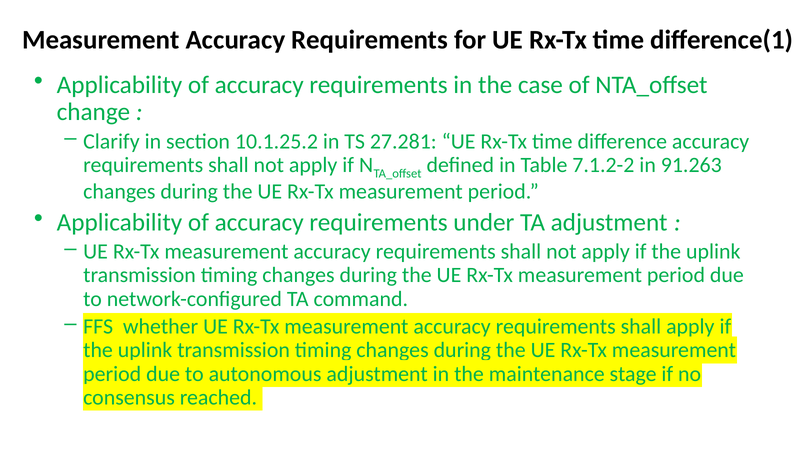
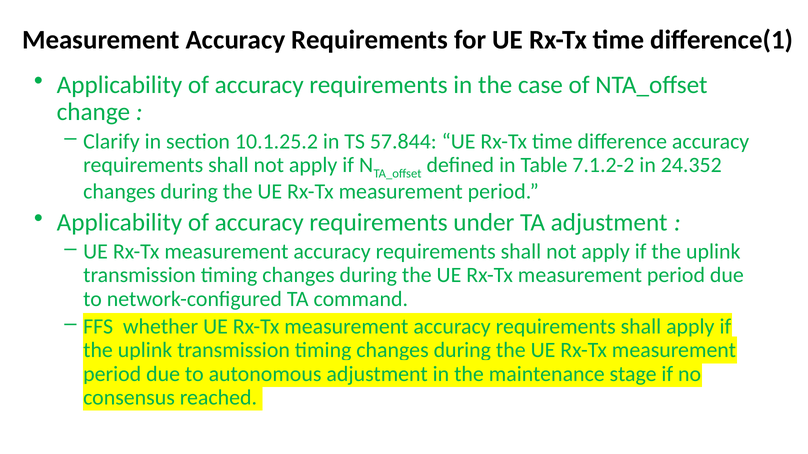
27.281: 27.281 -> 57.844 (403, 141)
91.263: 91.263 -> 24.352 (691, 165)
